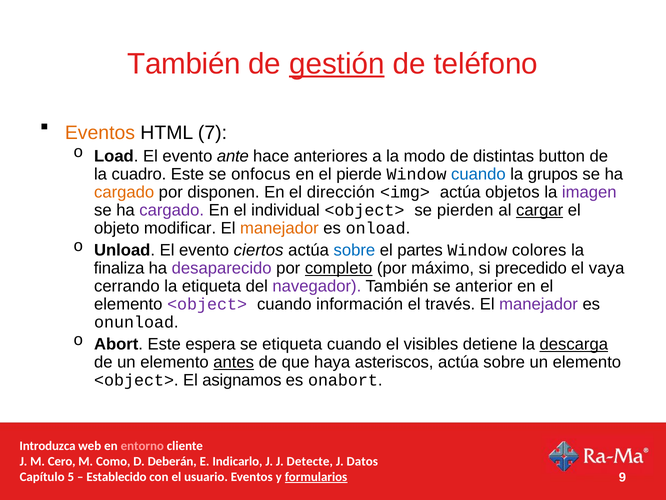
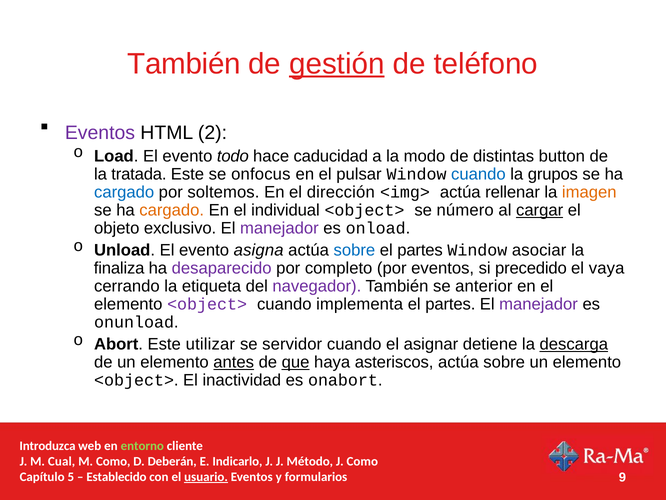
Eventos colour: orange -> purple (100, 133)
7: 7 -> 2 (213, 133)
ante: ante -> todo (233, 156)
anteriores: anteriores -> caducidad (331, 156)
cuadro: cuadro -> tratada (139, 174)
pierde: pierde -> pulsar (359, 174)
cargado colour: orange -> blue (124, 192)
disponen: disponen -> soltemos (223, 192)
objetos: objetos -> rellenar (513, 192)
imagen colour: purple -> orange (589, 192)
cargado colour: purple -> orange (172, 210)
pierden: pierden -> número (465, 210)
modificar: modificar -> exclusivo (180, 228)
manejador colour: orange -> purple (279, 228)
ciertos: ciertos -> asigna (259, 250)
colores: colores -> asociar (539, 250)
completo underline: present -> none (339, 268)
por máximo: máximo -> eventos (443, 268)
información: información -> implementa (360, 304)
través: través -> partes (450, 304)
espera: espera -> utilizar (210, 344)
se etiqueta: etiqueta -> servidor (292, 344)
visibles: visibles -> asignar (431, 344)
que underline: none -> present (296, 362)
asignamos: asignamos -> inactividad (242, 380)
entorno colour: pink -> light green (142, 445)
Cero: Cero -> Cual (62, 461)
Detecte: Detecte -> Método (310, 461)
J Datos: Datos -> Como (362, 461)
usuario underline: none -> present (206, 476)
formularios underline: present -> none (316, 476)
